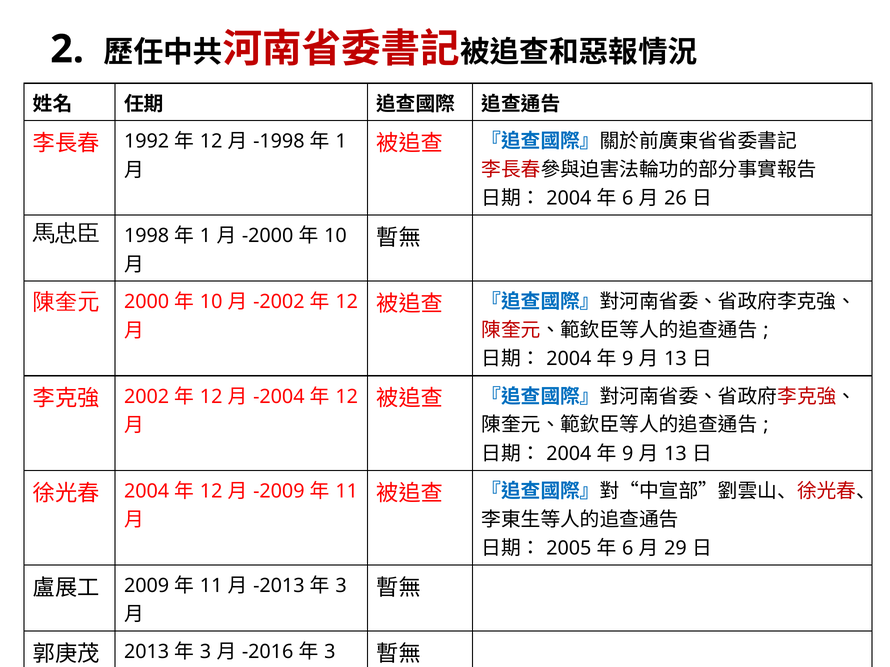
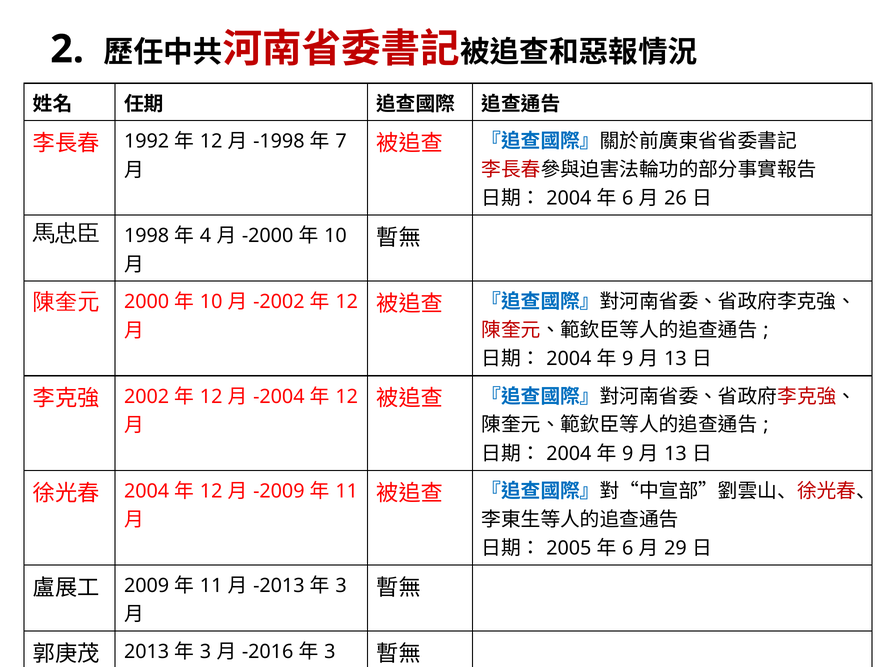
1: 1 -> 7 (341, 142)
1: 1 -> 4 (206, 236)
